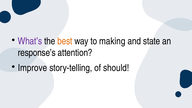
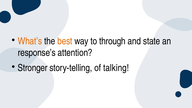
What’s colour: purple -> orange (30, 41)
making: making -> through (112, 41)
Improve: Improve -> Stronger (33, 68)
should: should -> talking (116, 68)
